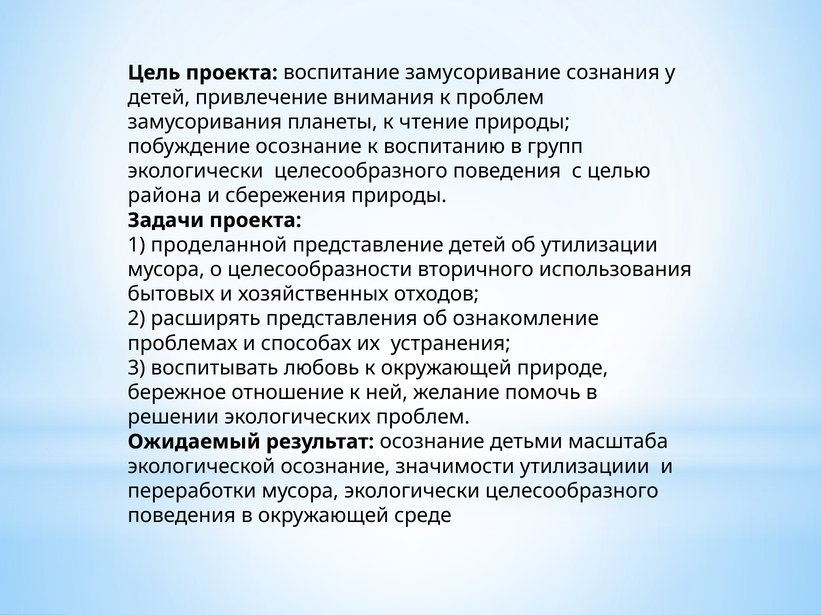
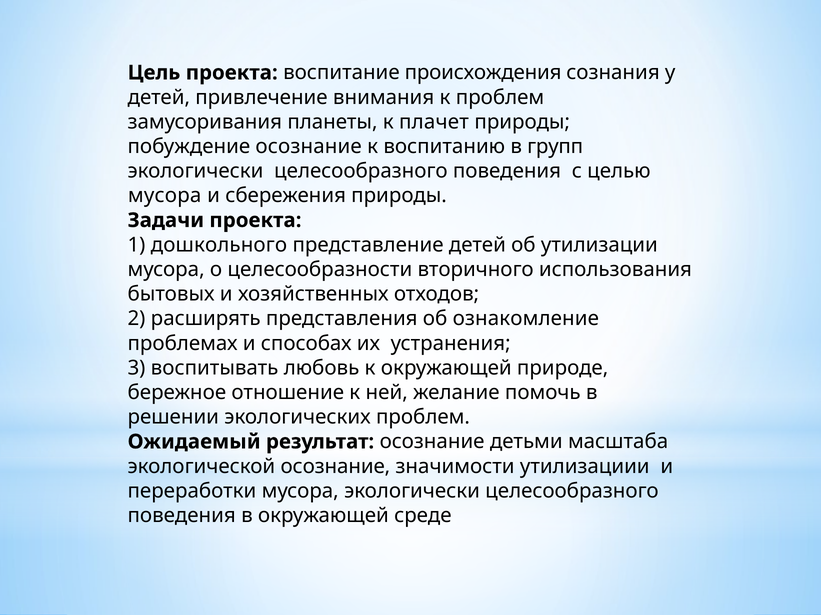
замусоривание: замусоривание -> происхождения (483, 73)
чтение: чтение -> плачет (434, 122)
района: района -> мусора (165, 196)
проделанной: проделанной -> дошкольного (219, 245)
